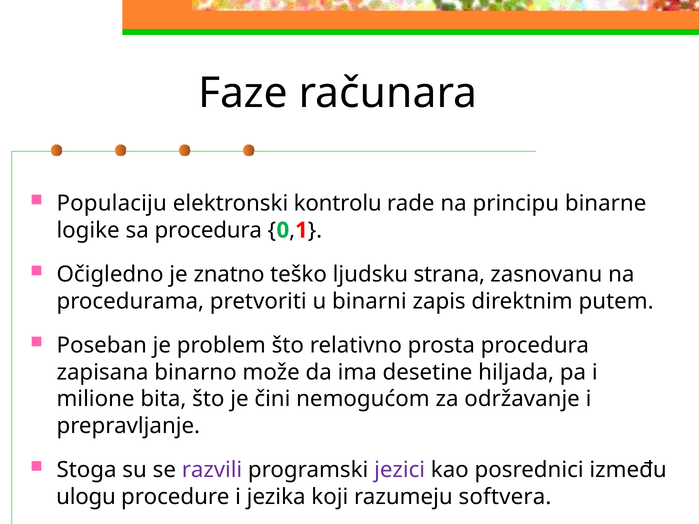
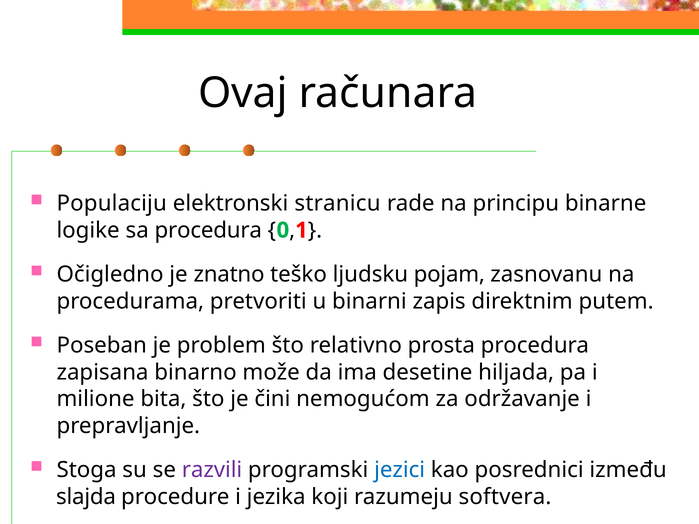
Faze: Faze -> Ovaj (243, 93)
kontrolu: kontrolu -> stranicu (338, 204)
strana: strana -> pojam (449, 275)
jezici colour: purple -> blue (400, 470)
ulogu: ulogu -> slajda (86, 497)
